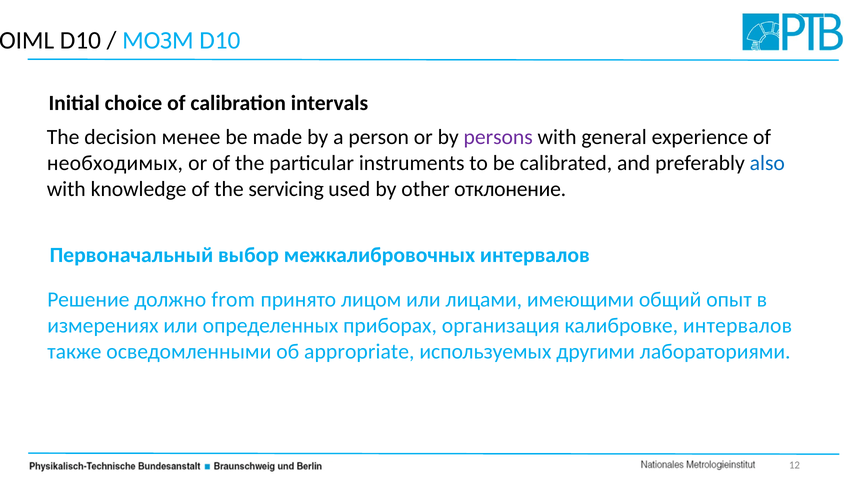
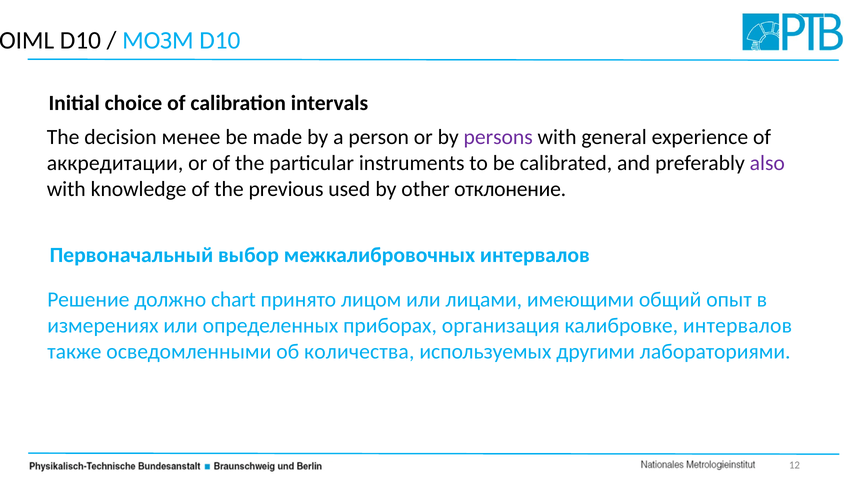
необходимых: необходимых -> аккредитации (115, 163)
also colour: blue -> purple (767, 163)
servicing: servicing -> previous (286, 189)
from: from -> chart (233, 300)
appropriate: appropriate -> количества (359, 352)
